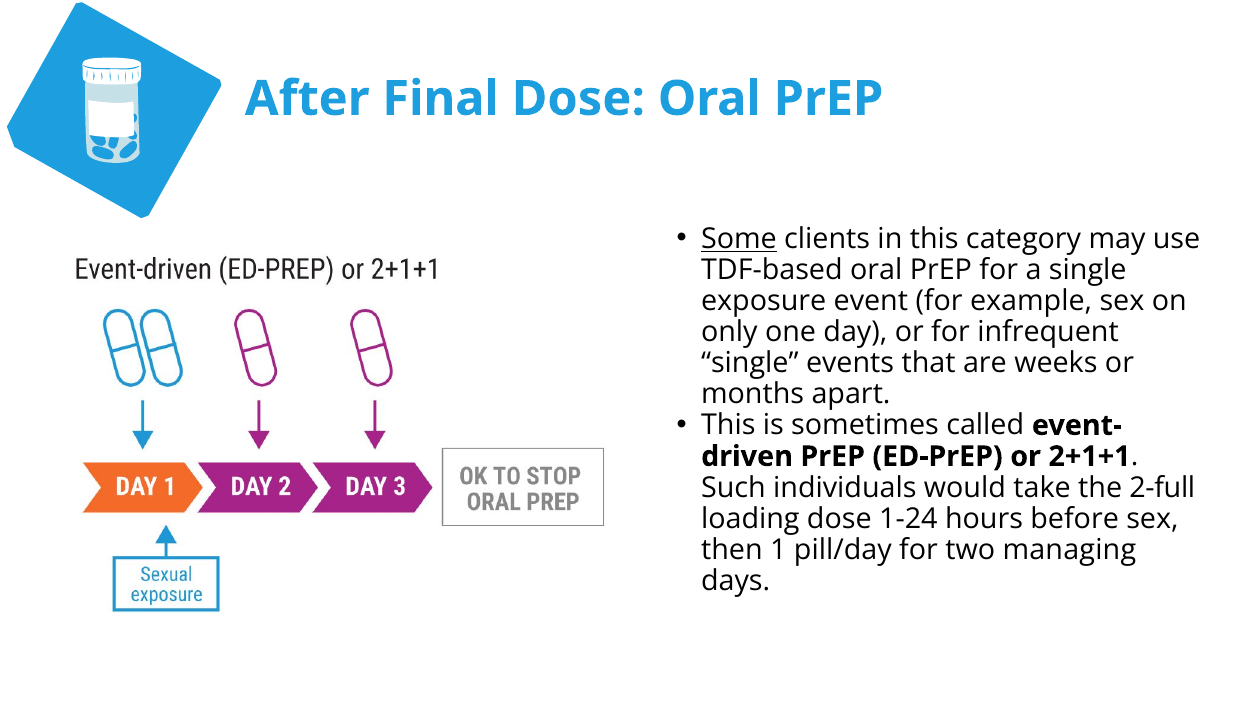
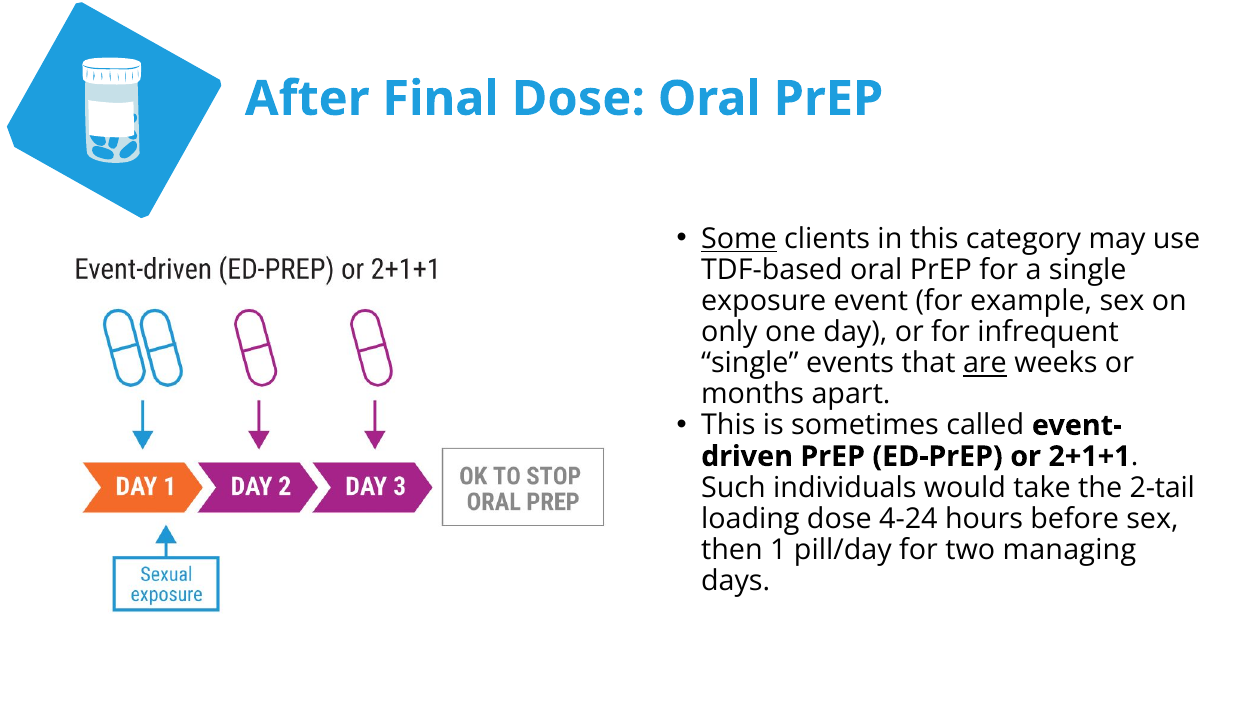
are underline: none -> present (985, 363)
2-full: 2-full -> 2-tail (1162, 487)
1-24: 1-24 -> 4-24 (908, 518)
